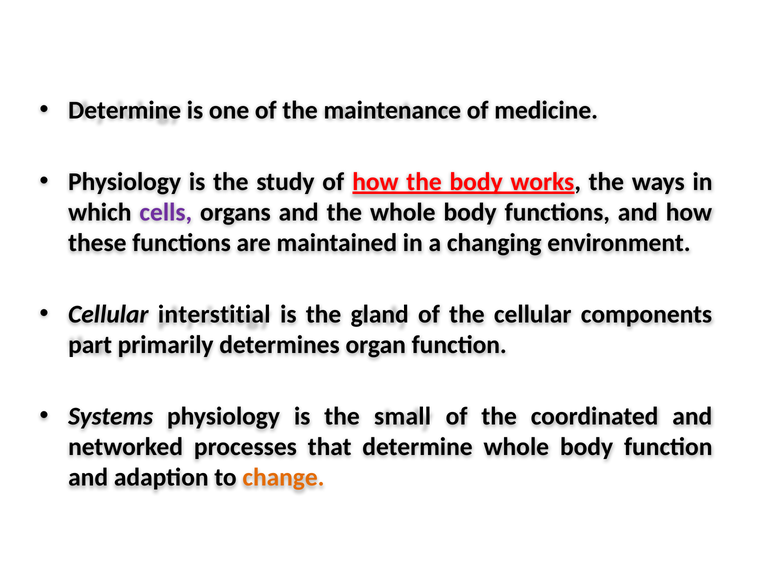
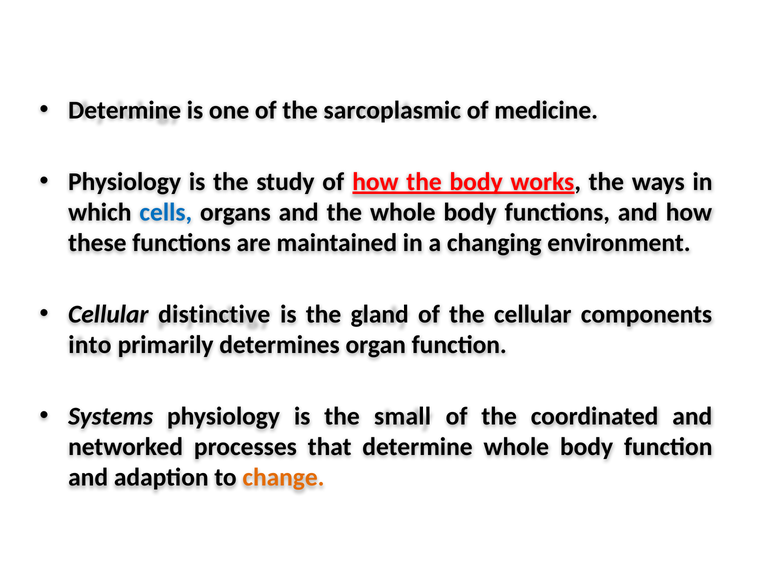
maintenance: maintenance -> sarcoplasmic (392, 110)
cells colour: purple -> blue (166, 212)
interstitial: interstitial -> distinctive (214, 314)
part: part -> into (90, 345)
